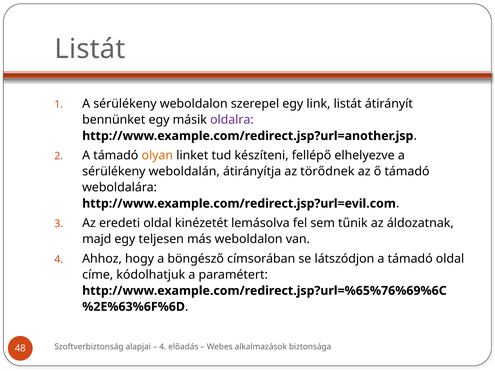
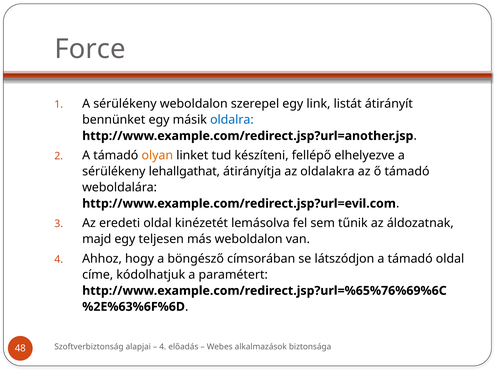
Listát: Listát -> Force (90, 49)
oldalra colour: purple -> blue (232, 120)
weboldalán: weboldalán -> lehallgathat (184, 172)
törődnek: törődnek -> oldalakra (327, 172)
